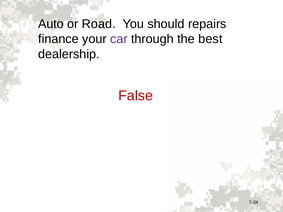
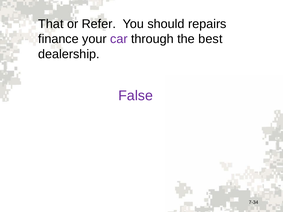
Auto: Auto -> That (51, 24)
Road: Road -> Refer (99, 24)
False colour: red -> purple (136, 96)
